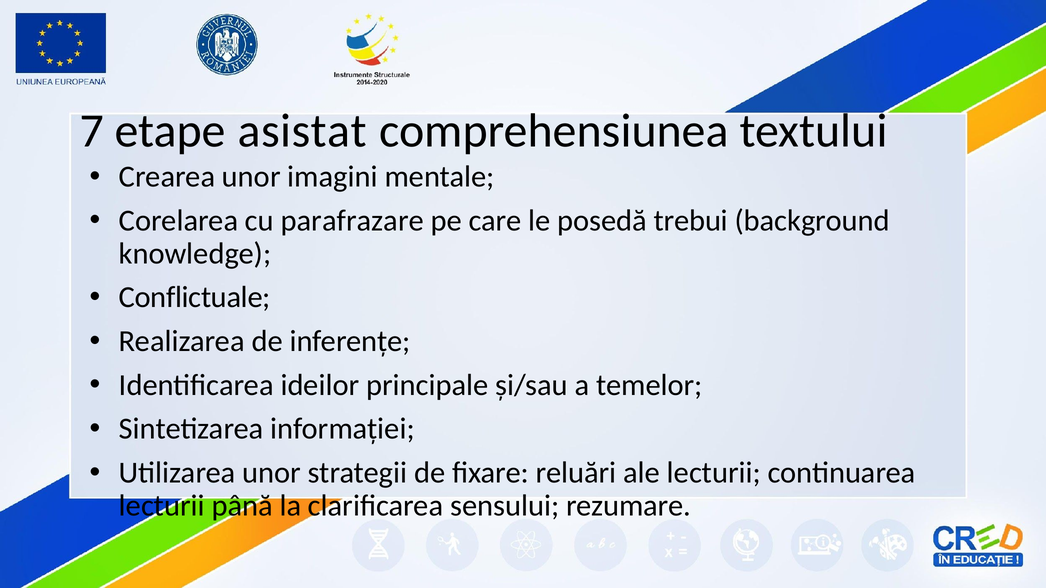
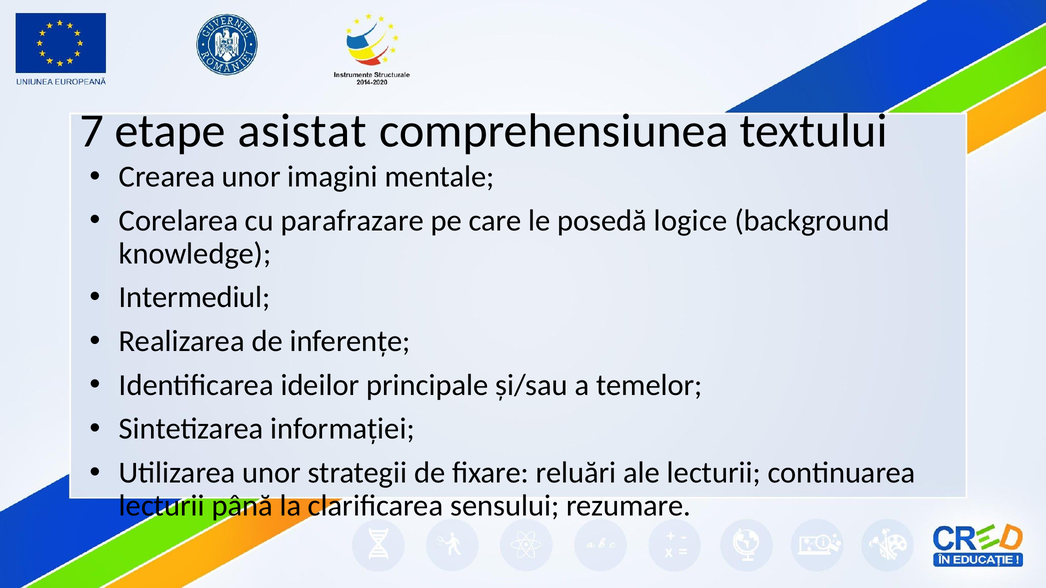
trebui: trebui -> logice (691, 221)
Conflictuale: Conflictuale -> Intermediul (195, 298)
